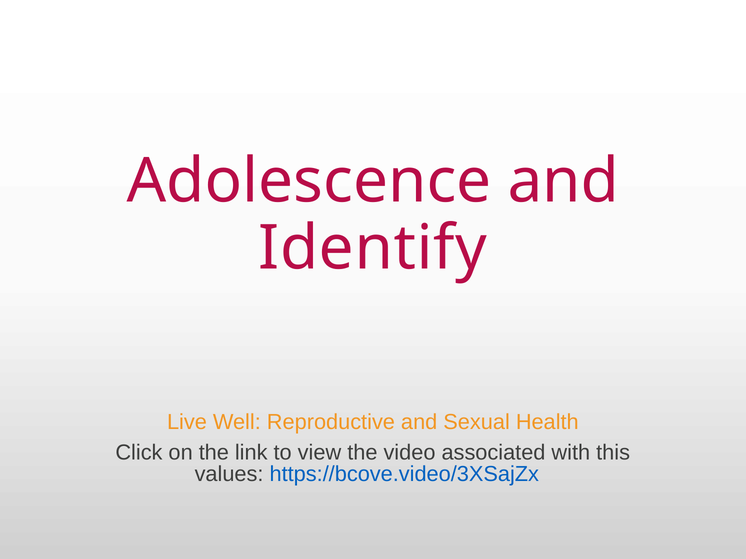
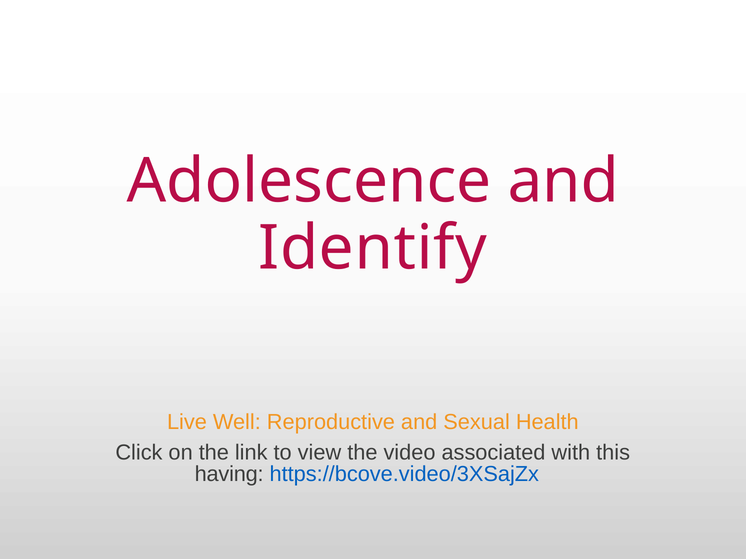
values: values -> having (229, 474)
